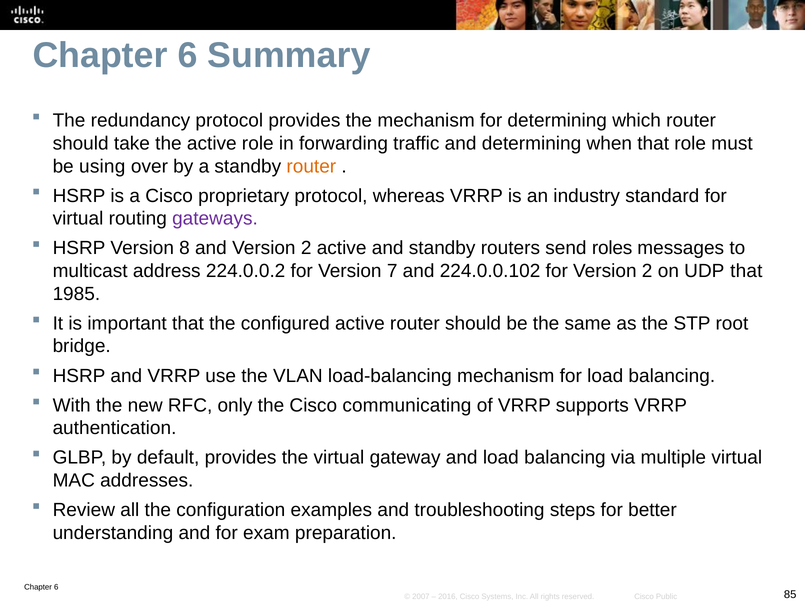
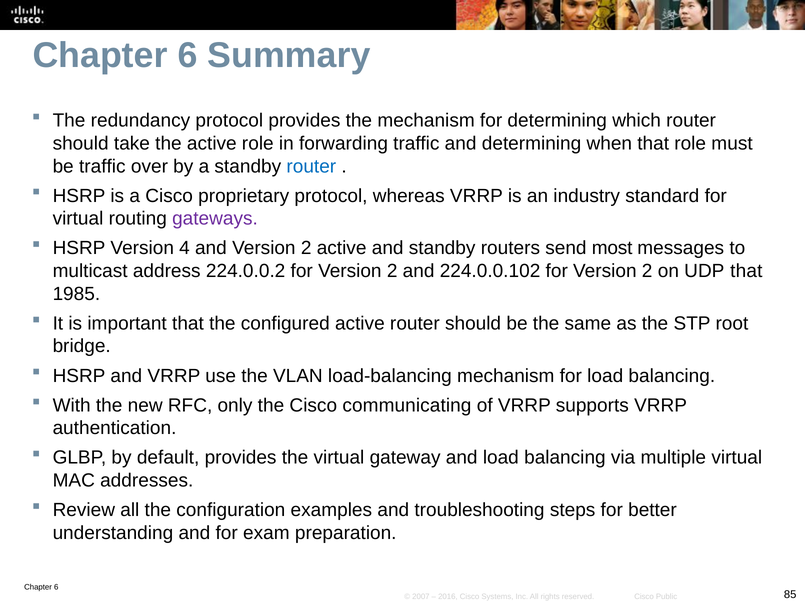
be using: using -> traffic (102, 166)
router colour: orange -> blue (311, 166)
8: 8 -> 4 (184, 248)
roles: roles -> most (612, 248)
224.0.0.2 for Version 7: 7 -> 2 (392, 271)
